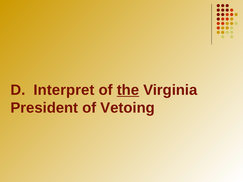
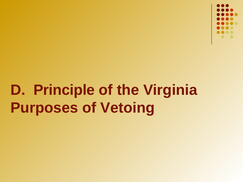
Interpret: Interpret -> Principle (64, 90)
the underline: present -> none (128, 90)
President: President -> Purposes (44, 108)
